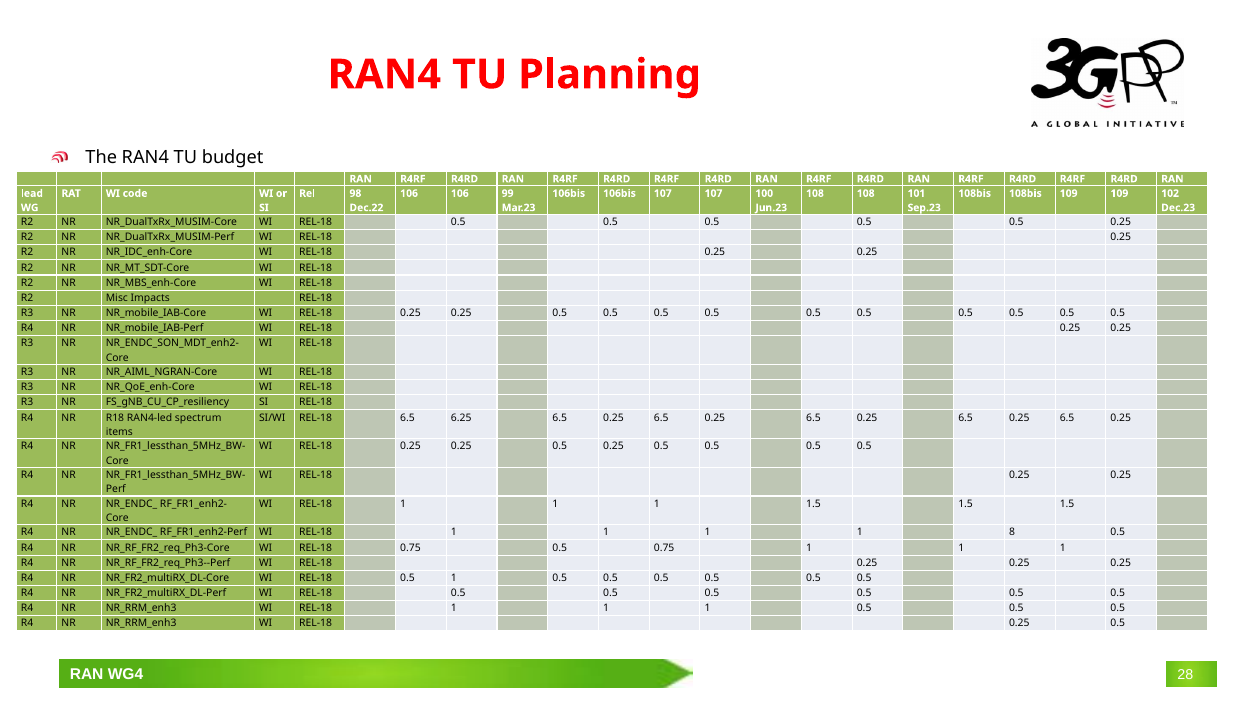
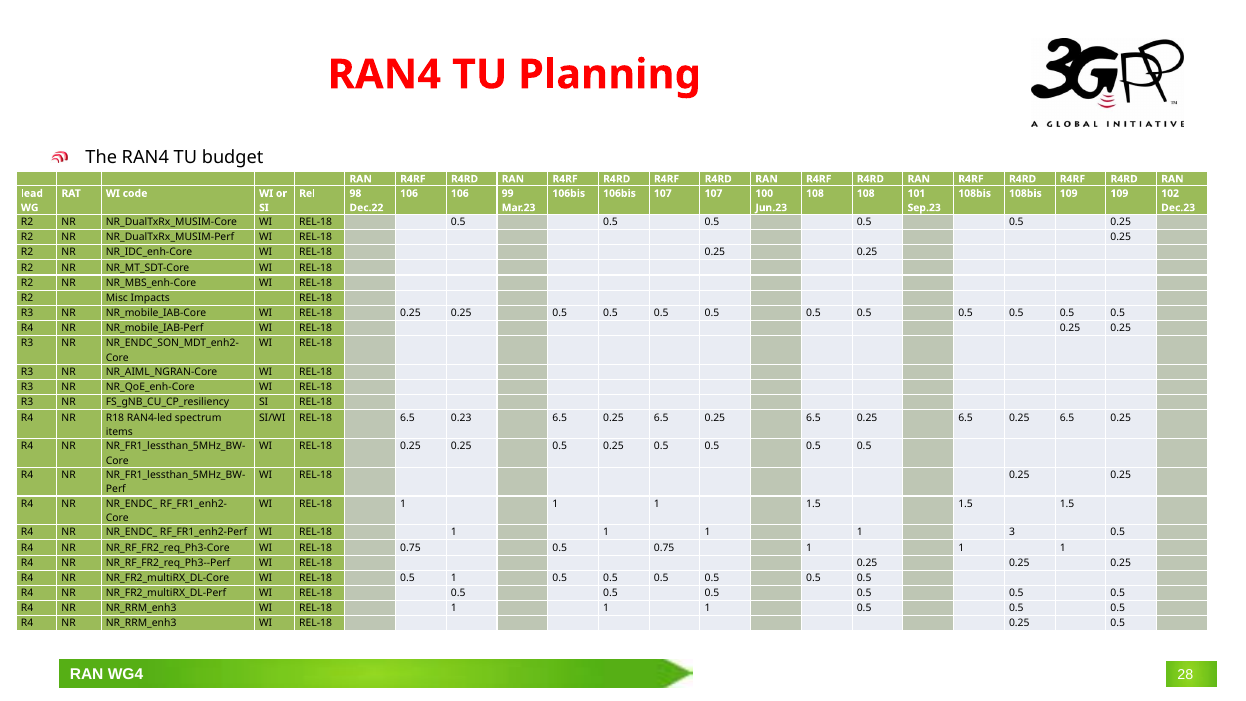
6.25: 6.25 -> 0.23 (461, 418)
8: 8 -> 3 (1012, 532)
